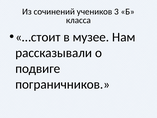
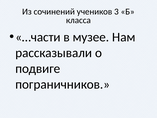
…стоит: …стоит -> …части (38, 37)
